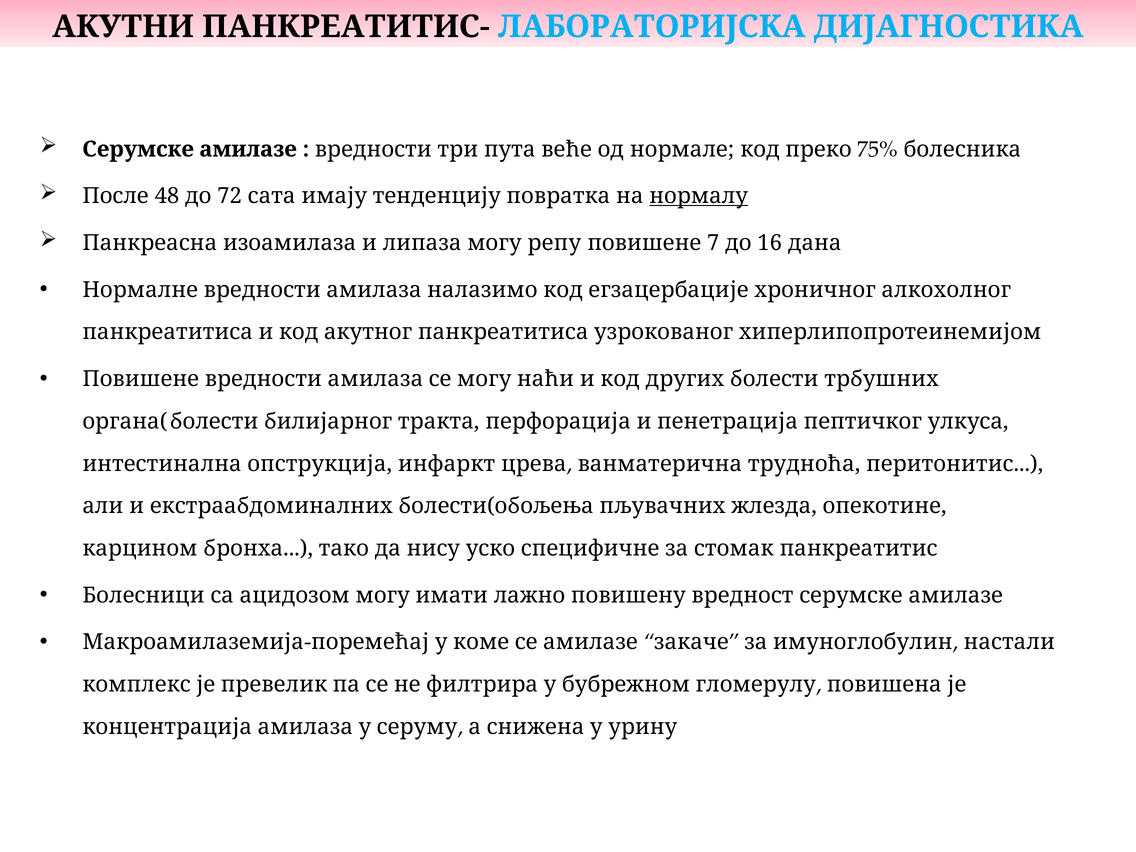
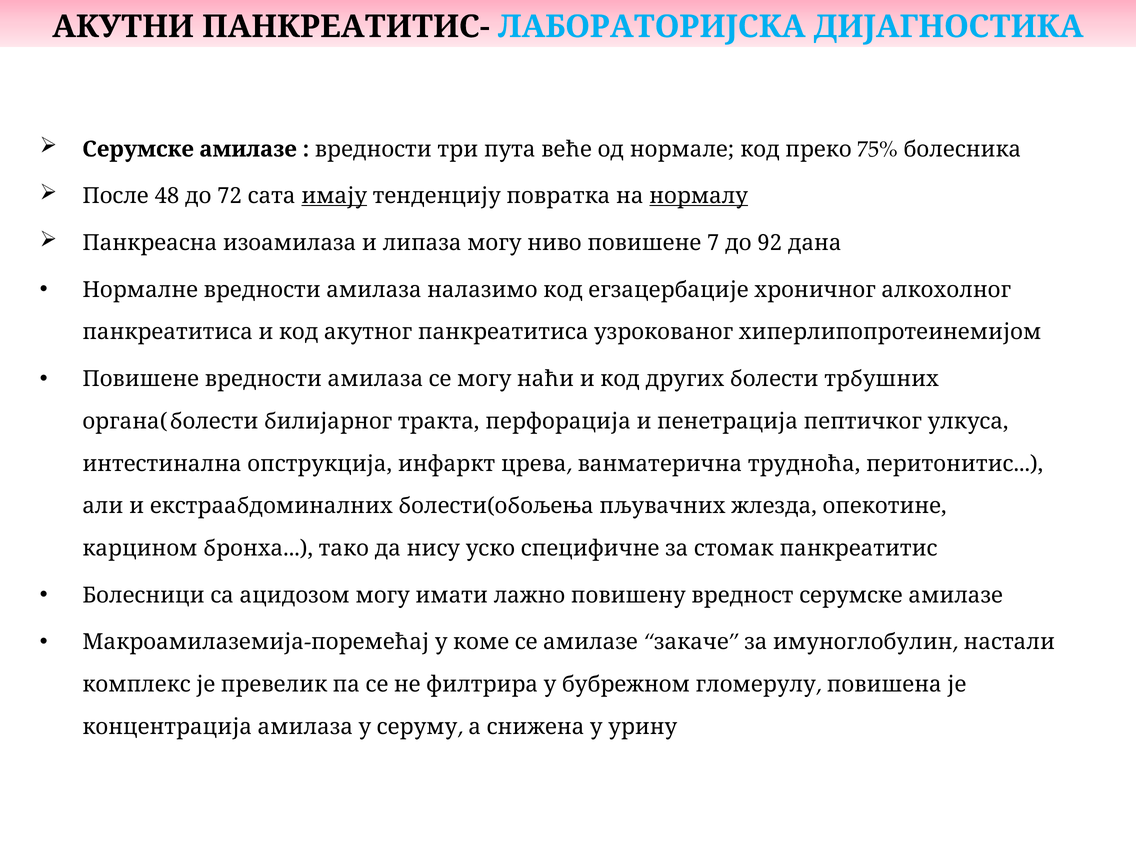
имају underline: none -> present (334, 196)
репу: репу -> ниво (554, 243)
16: 16 -> 92 (770, 243)
